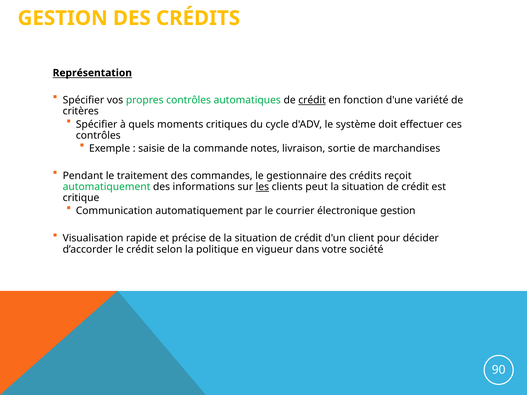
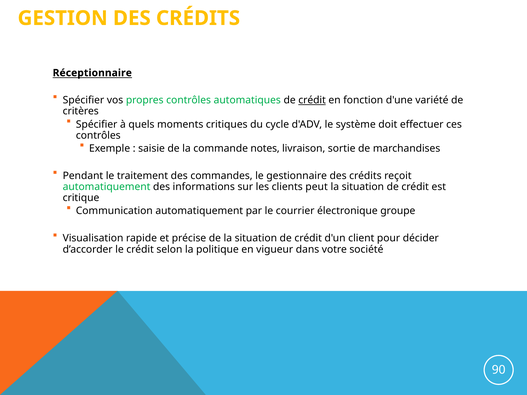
Représentation: Représentation -> Réceptionnaire (92, 73)
les underline: present -> none (262, 187)
électronique gestion: gestion -> groupe (398, 211)
